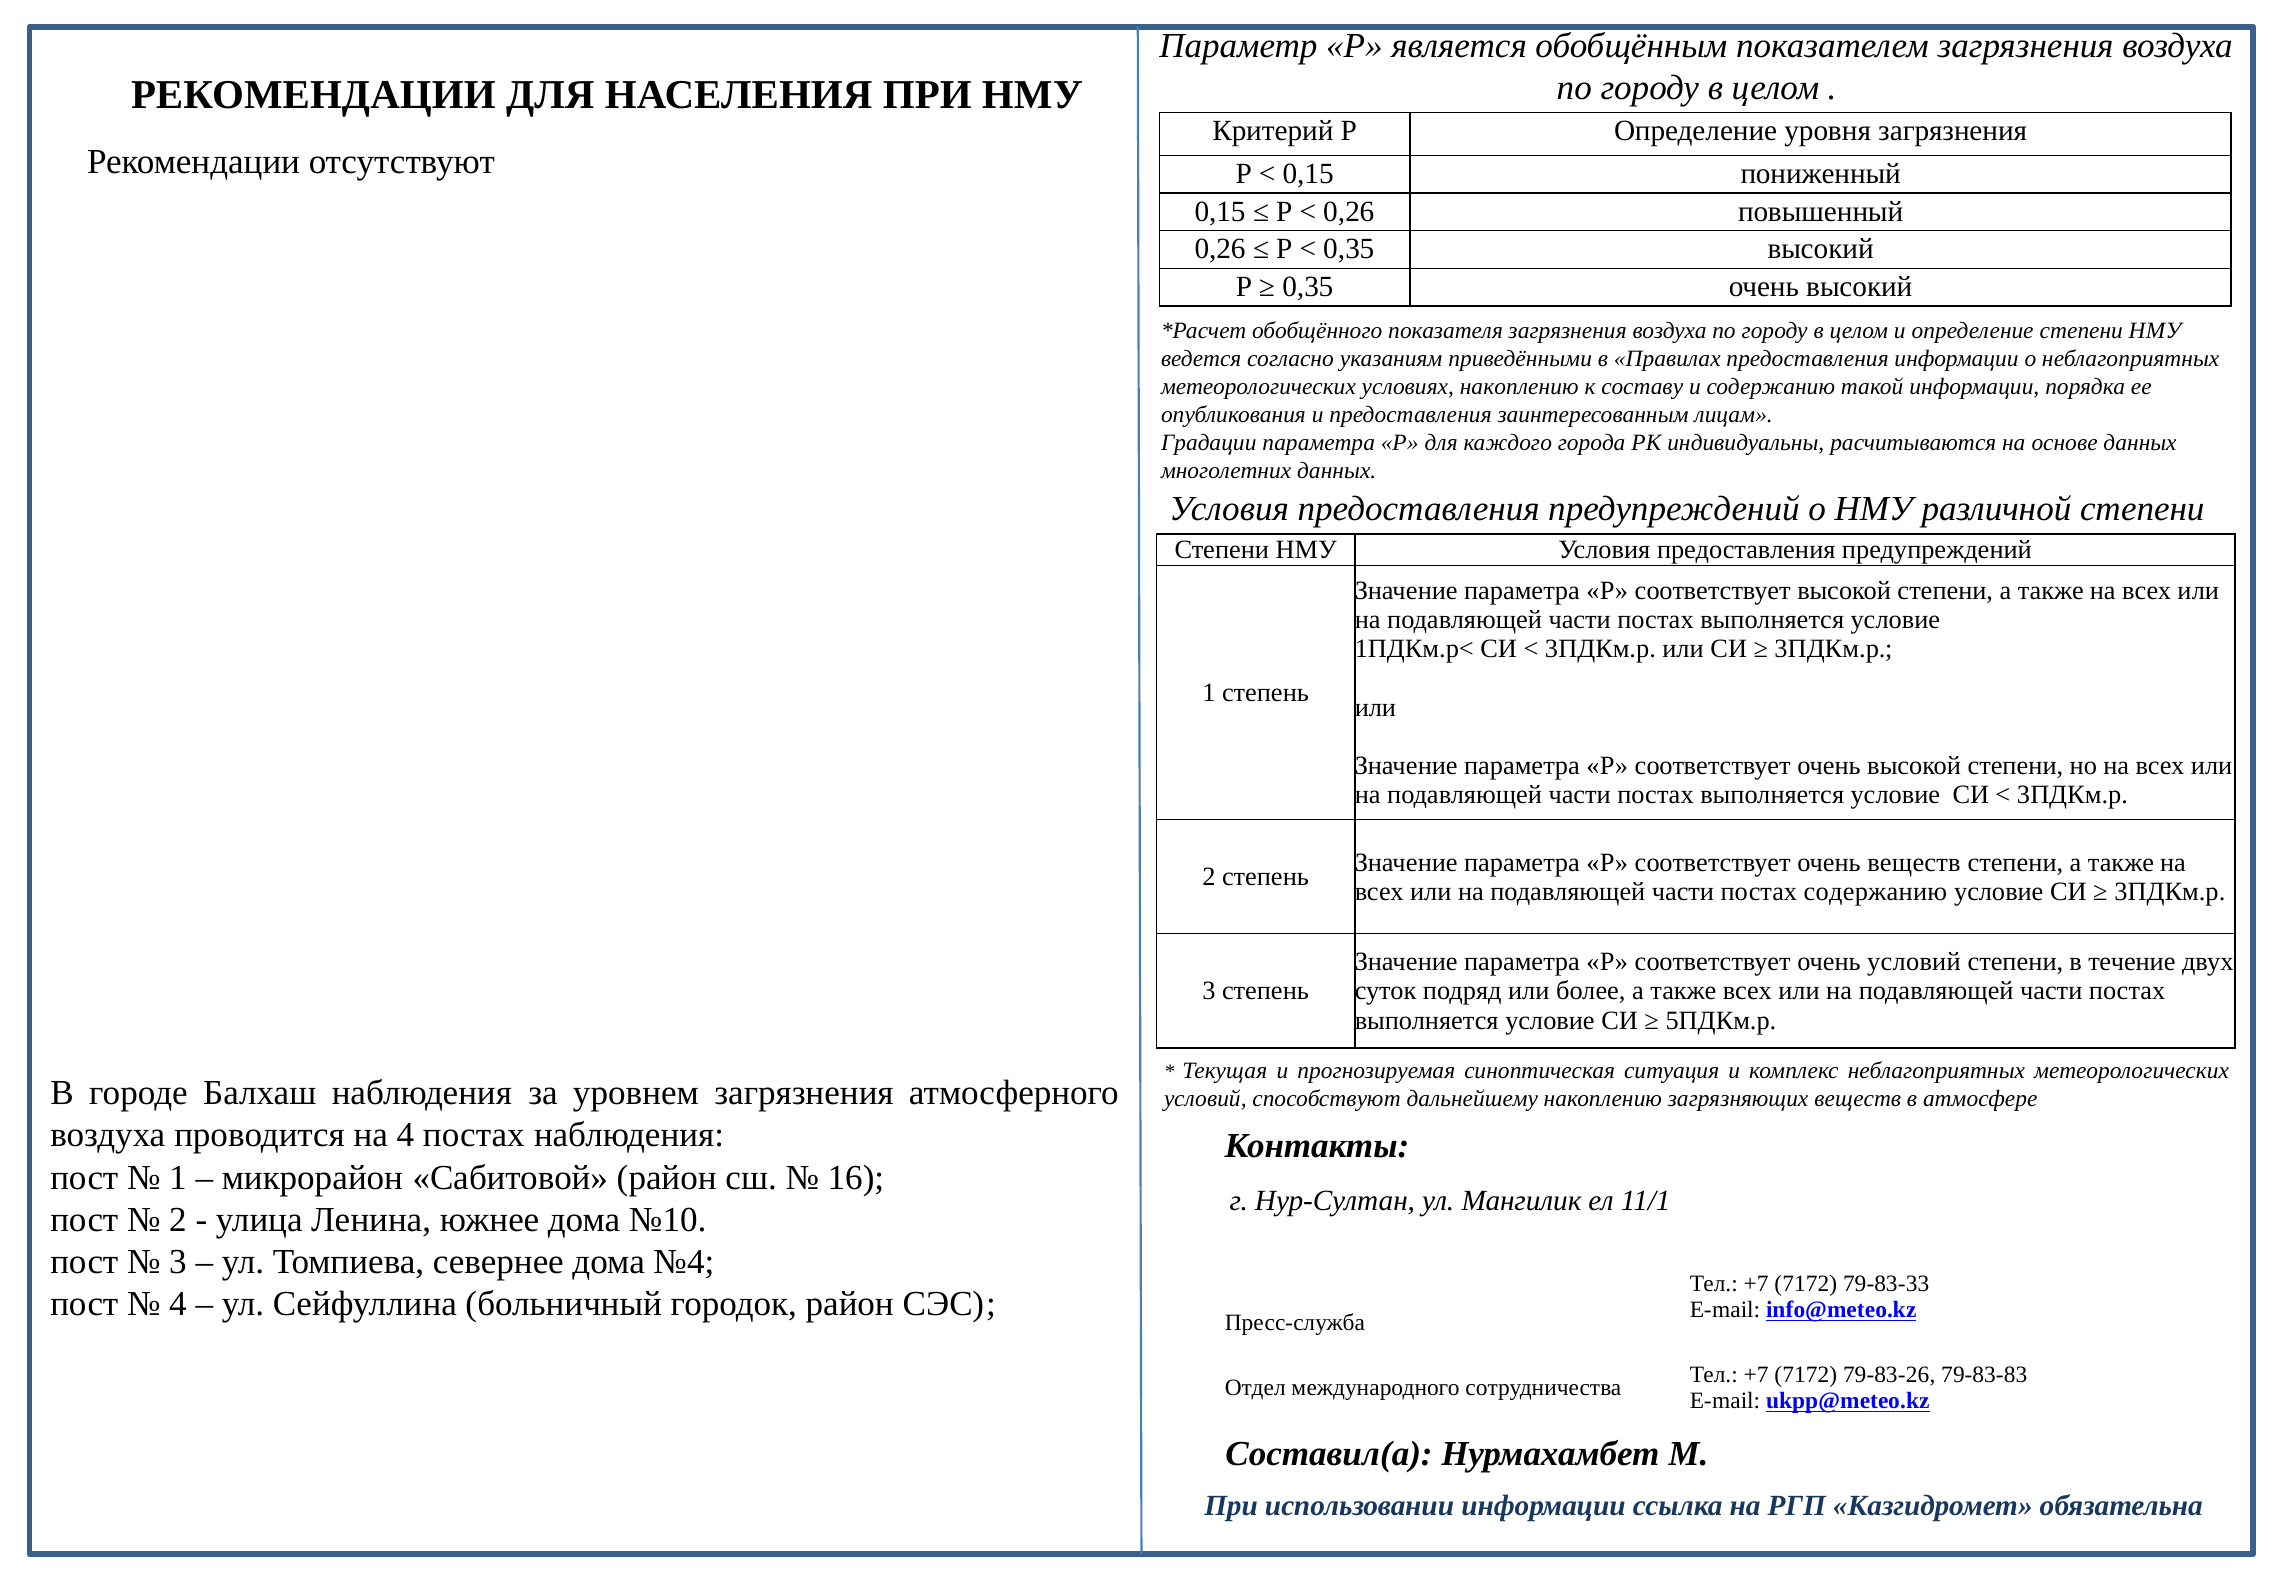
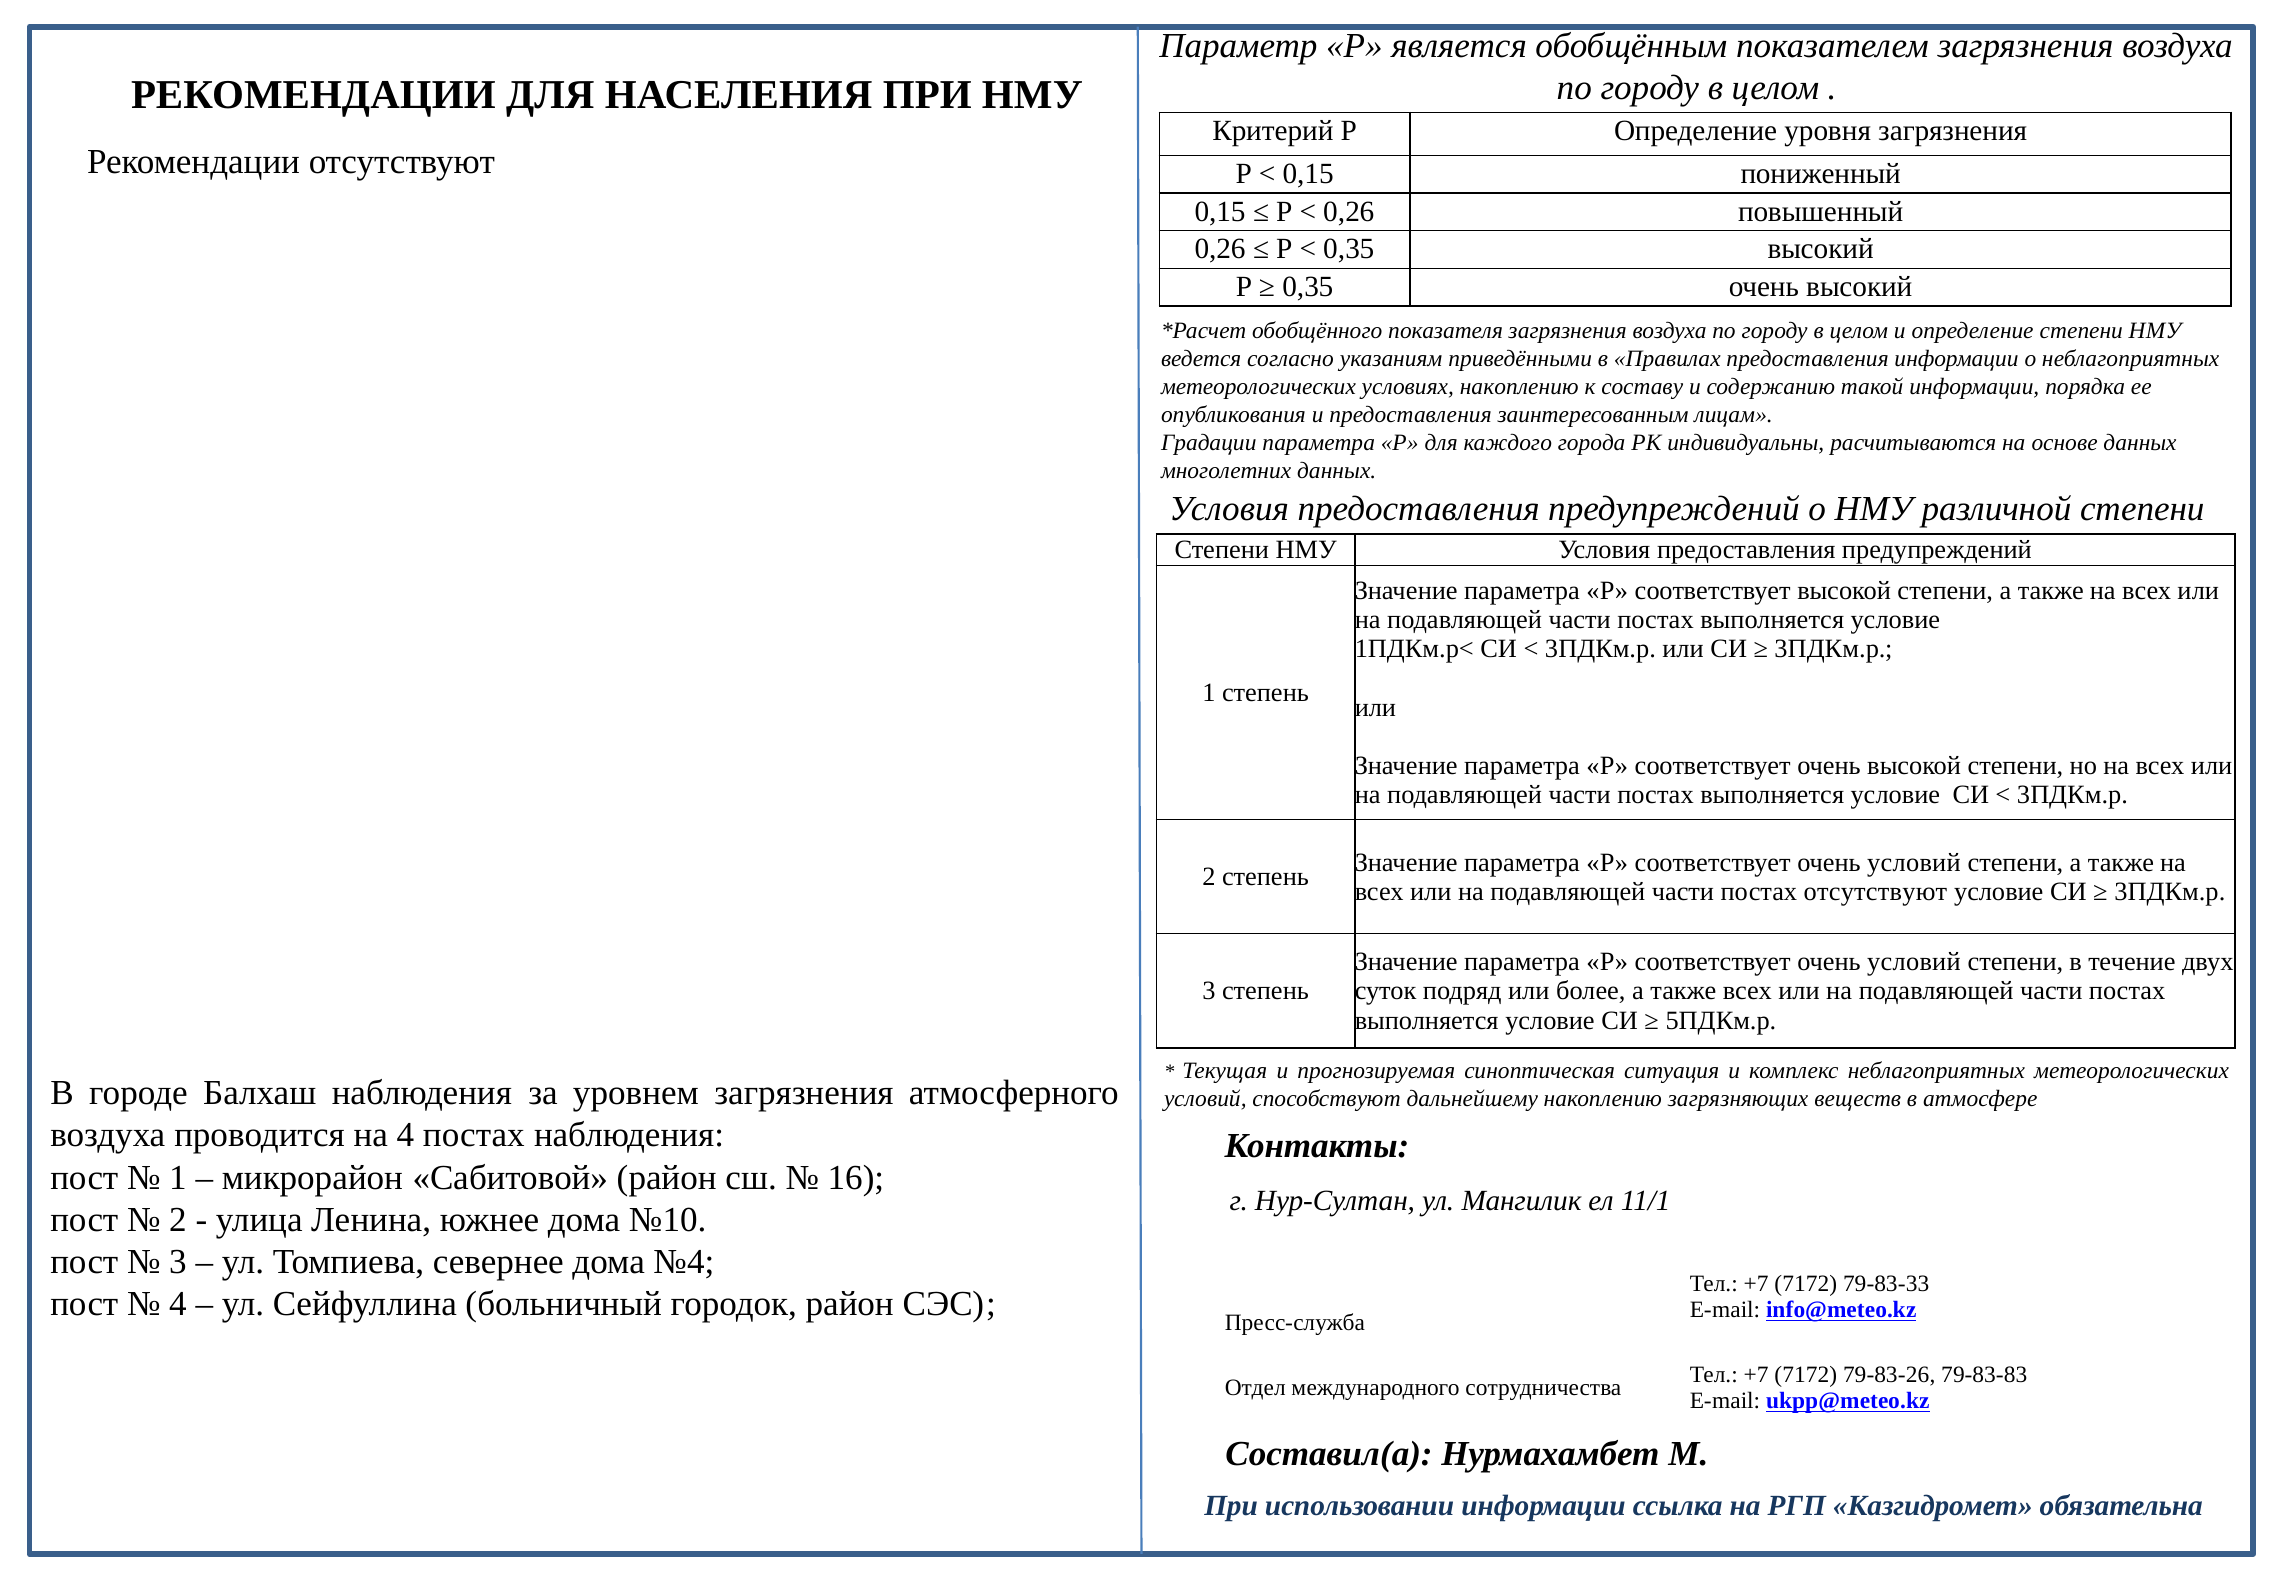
веществ: веществ -> условий (1914, 862)
постах содержанию: содержанию -> отсутствуют (1875, 891)
